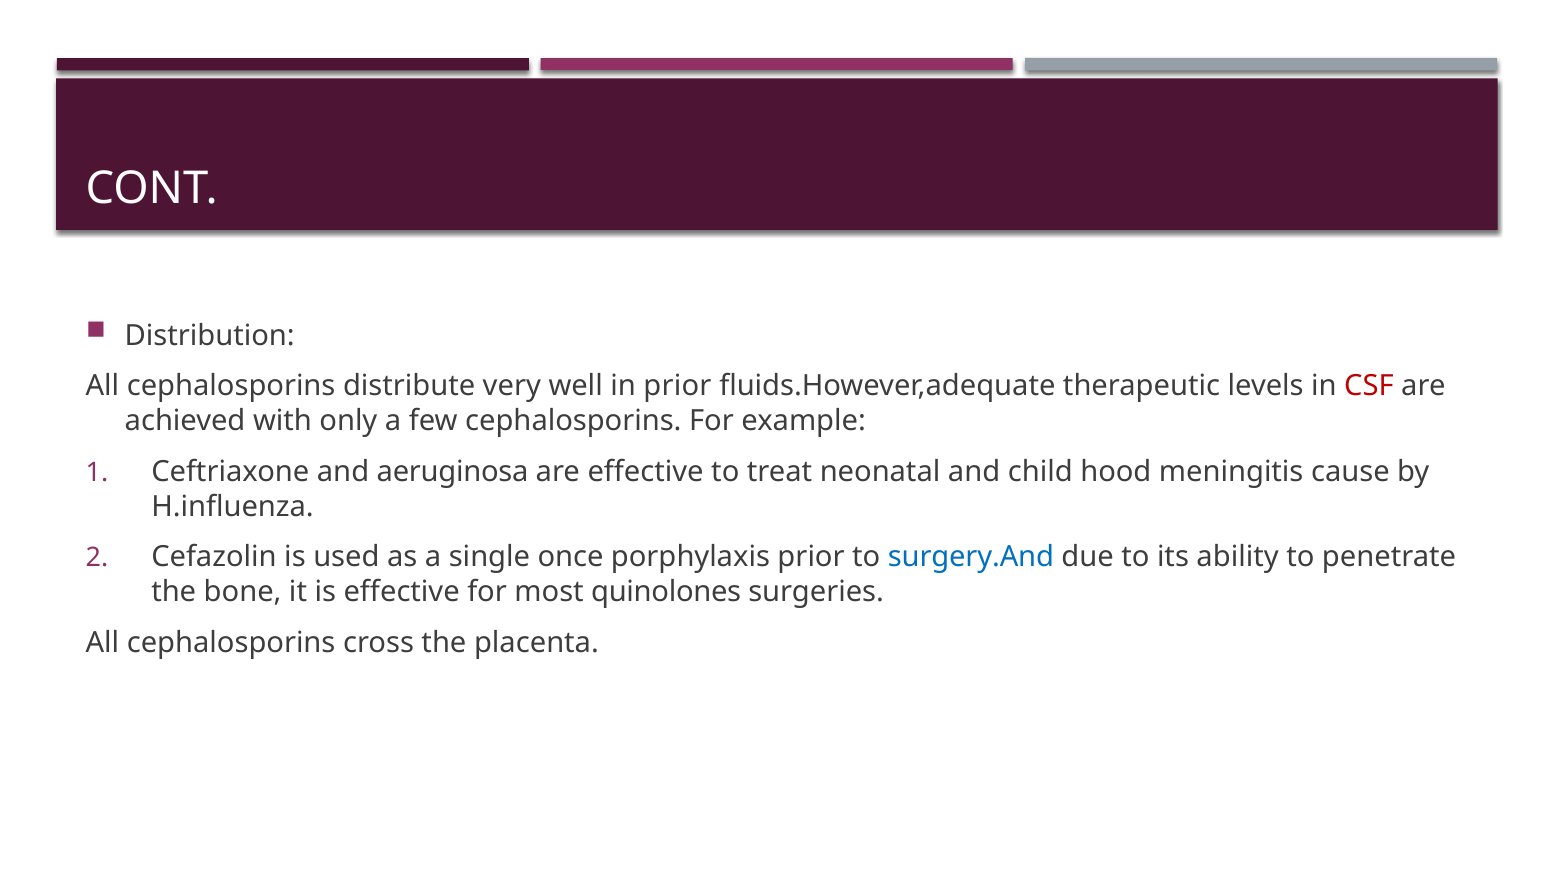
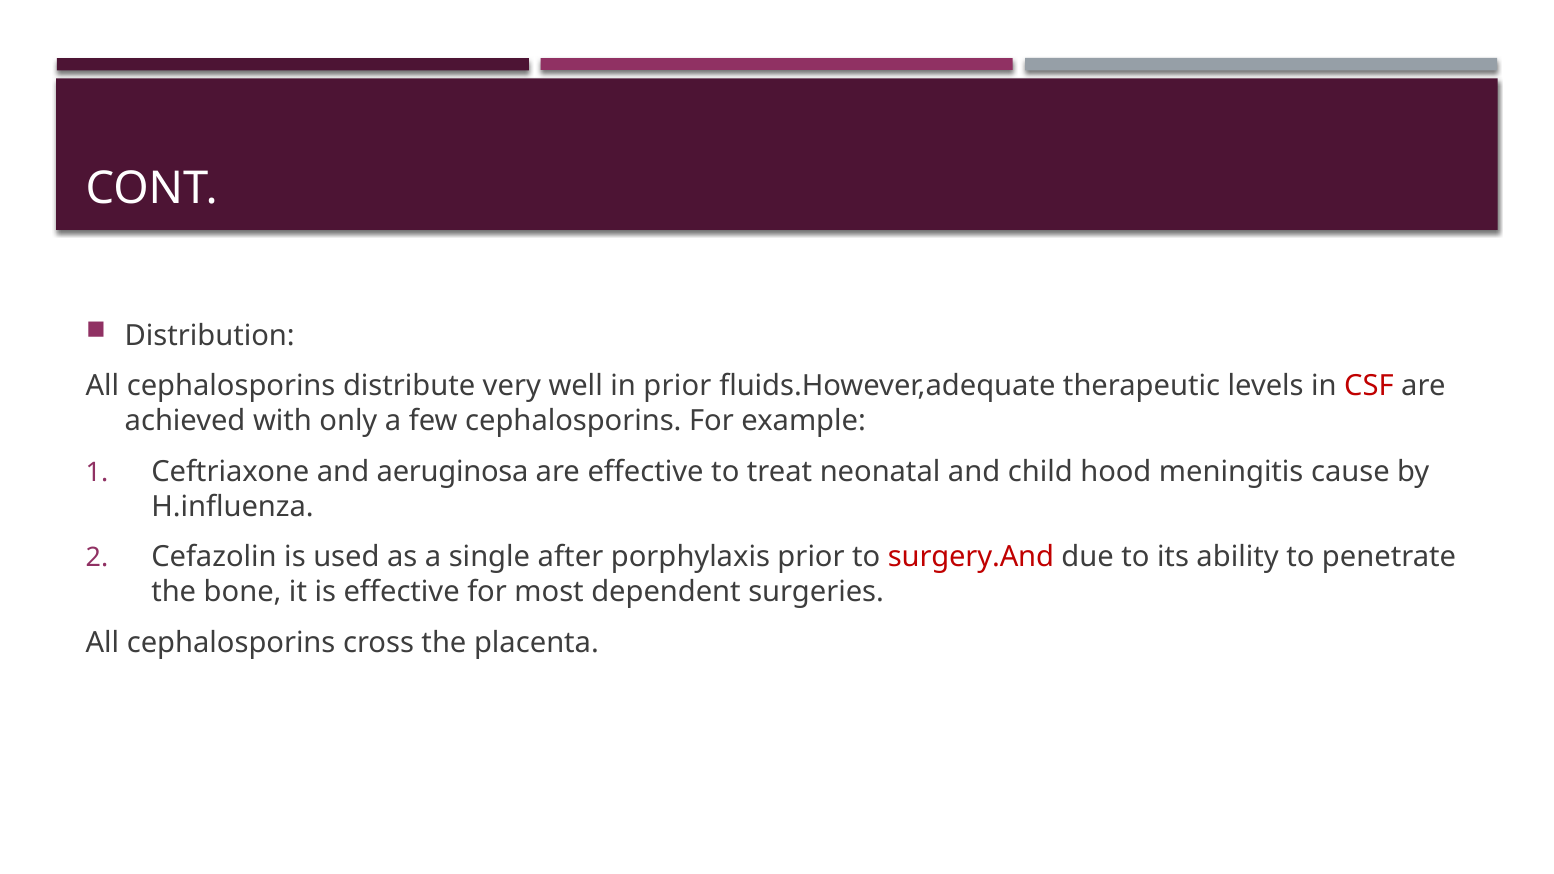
once: once -> after (570, 557)
surgery.And colour: blue -> red (971, 557)
quinolones: quinolones -> dependent (666, 592)
